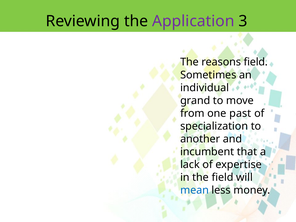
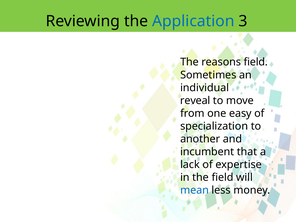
Application colour: purple -> blue (193, 21)
grand: grand -> reveal (195, 101)
past: past -> easy (240, 113)
